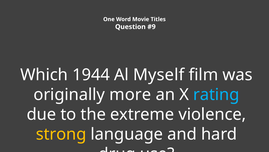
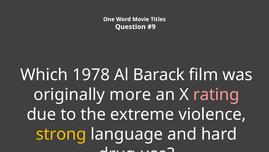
1944: 1944 -> 1978 (91, 75)
Myself: Myself -> Barack (159, 75)
rating colour: light blue -> pink (216, 94)
